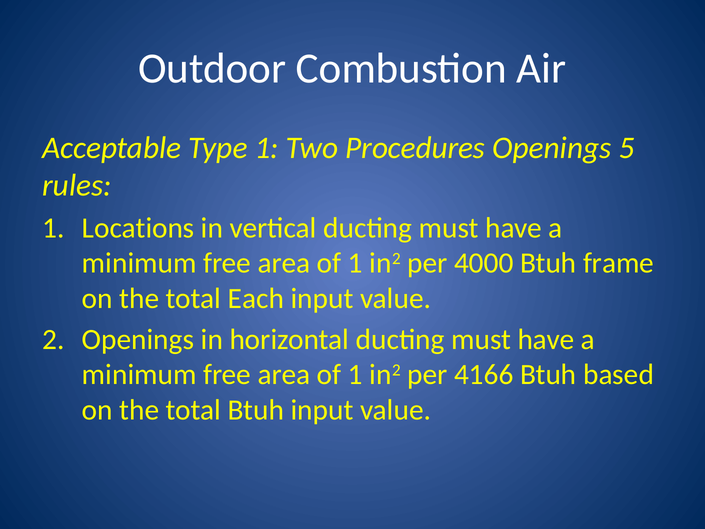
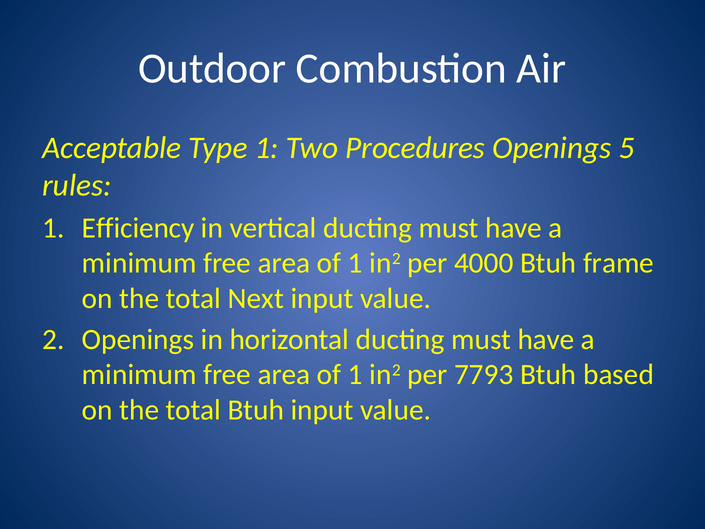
Locations: Locations -> Efficiency (138, 228)
Each: Each -> Next (256, 298)
4166: 4166 -> 7793 (484, 375)
